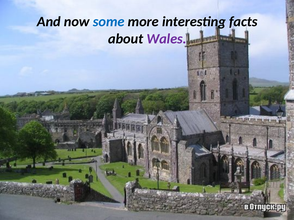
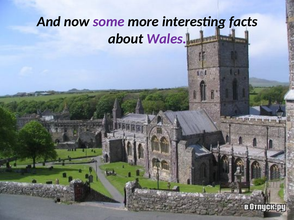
some colour: blue -> purple (109, 22)
